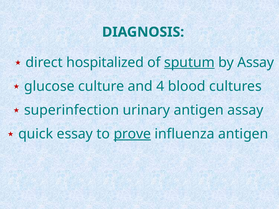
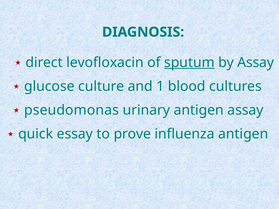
hospitalized: hospitalized -> levofloxacin (105, 62)
4: 4 -> 1 (160, 86)
superinfection: superinfection -> pseudomonas (72, 110)
prove underline: present -> none (132, 134)
